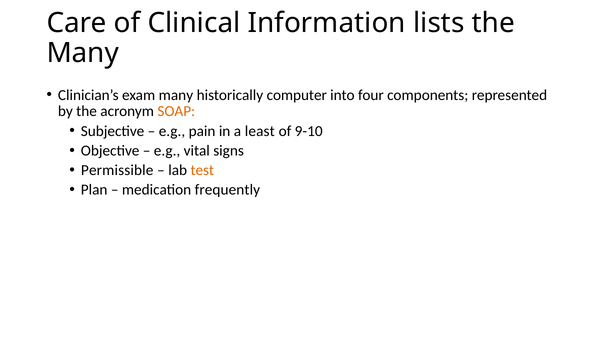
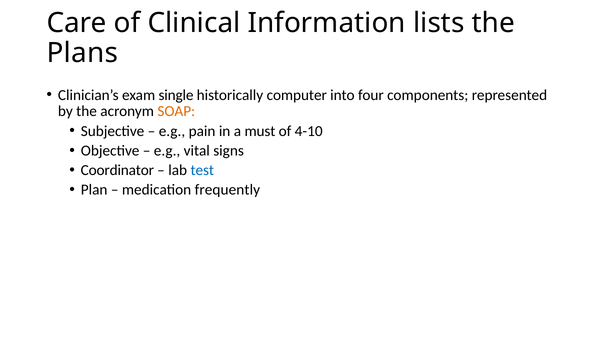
Many: Many -> Plans (82, 53)
exam many: many -> single (176, 95)
least: least -> must (260, 131)
9-10: 9-10 -> 4-10 (309, 131)
Permissible: Permissible -> Coordinator (117, 170)
test colour: orange -> blue (202, 170)
